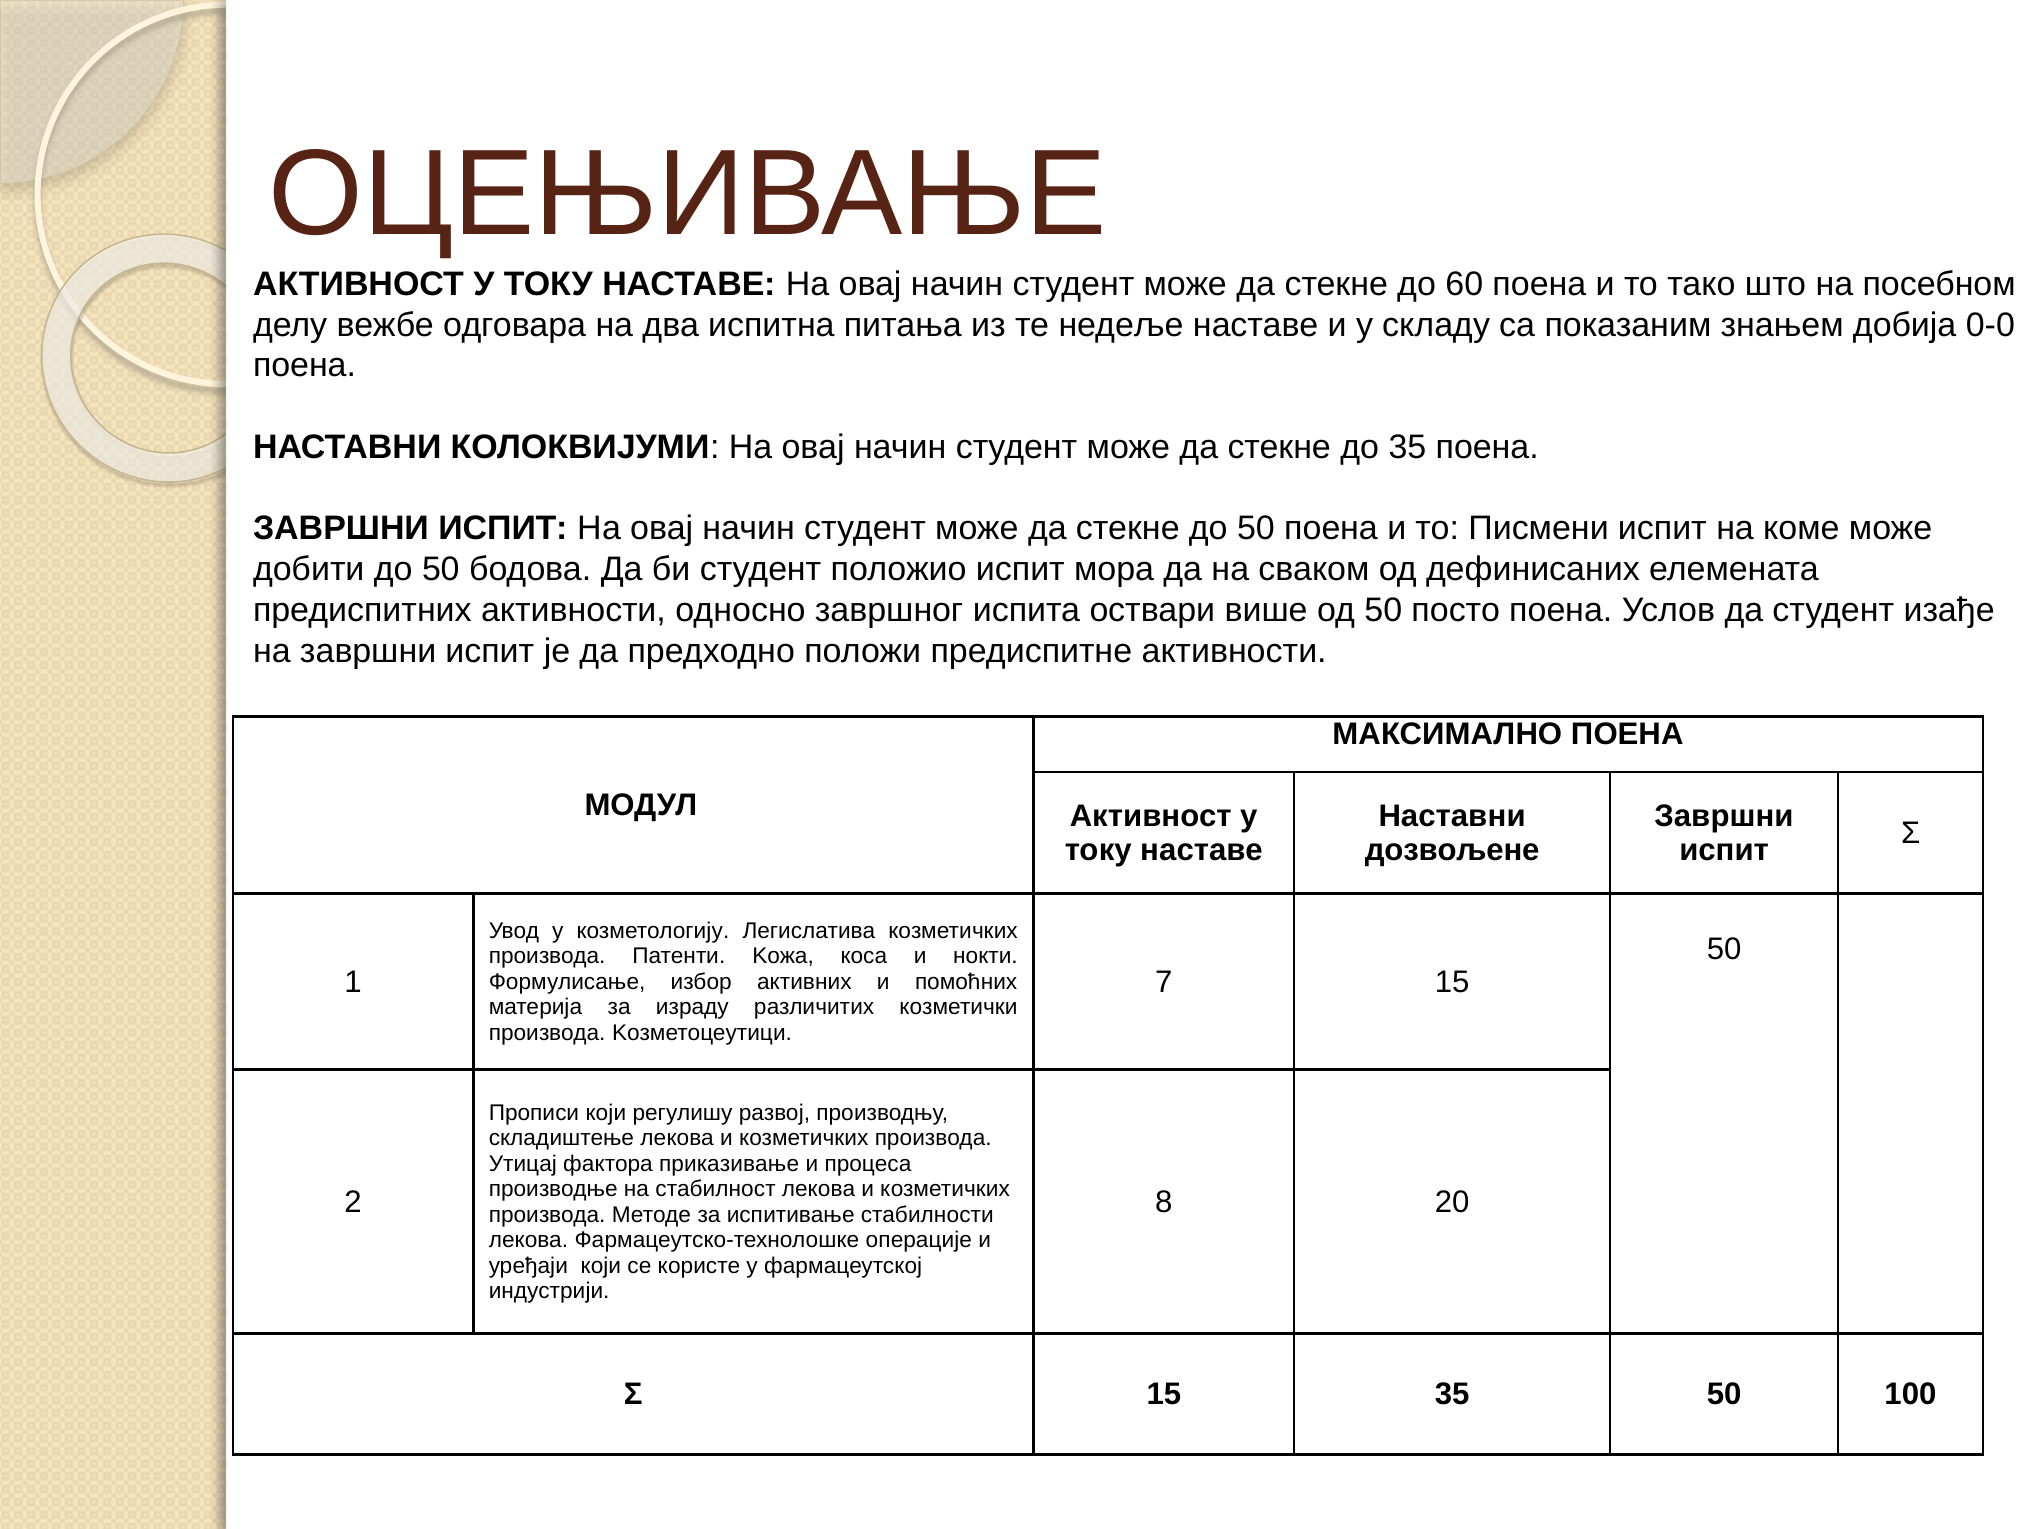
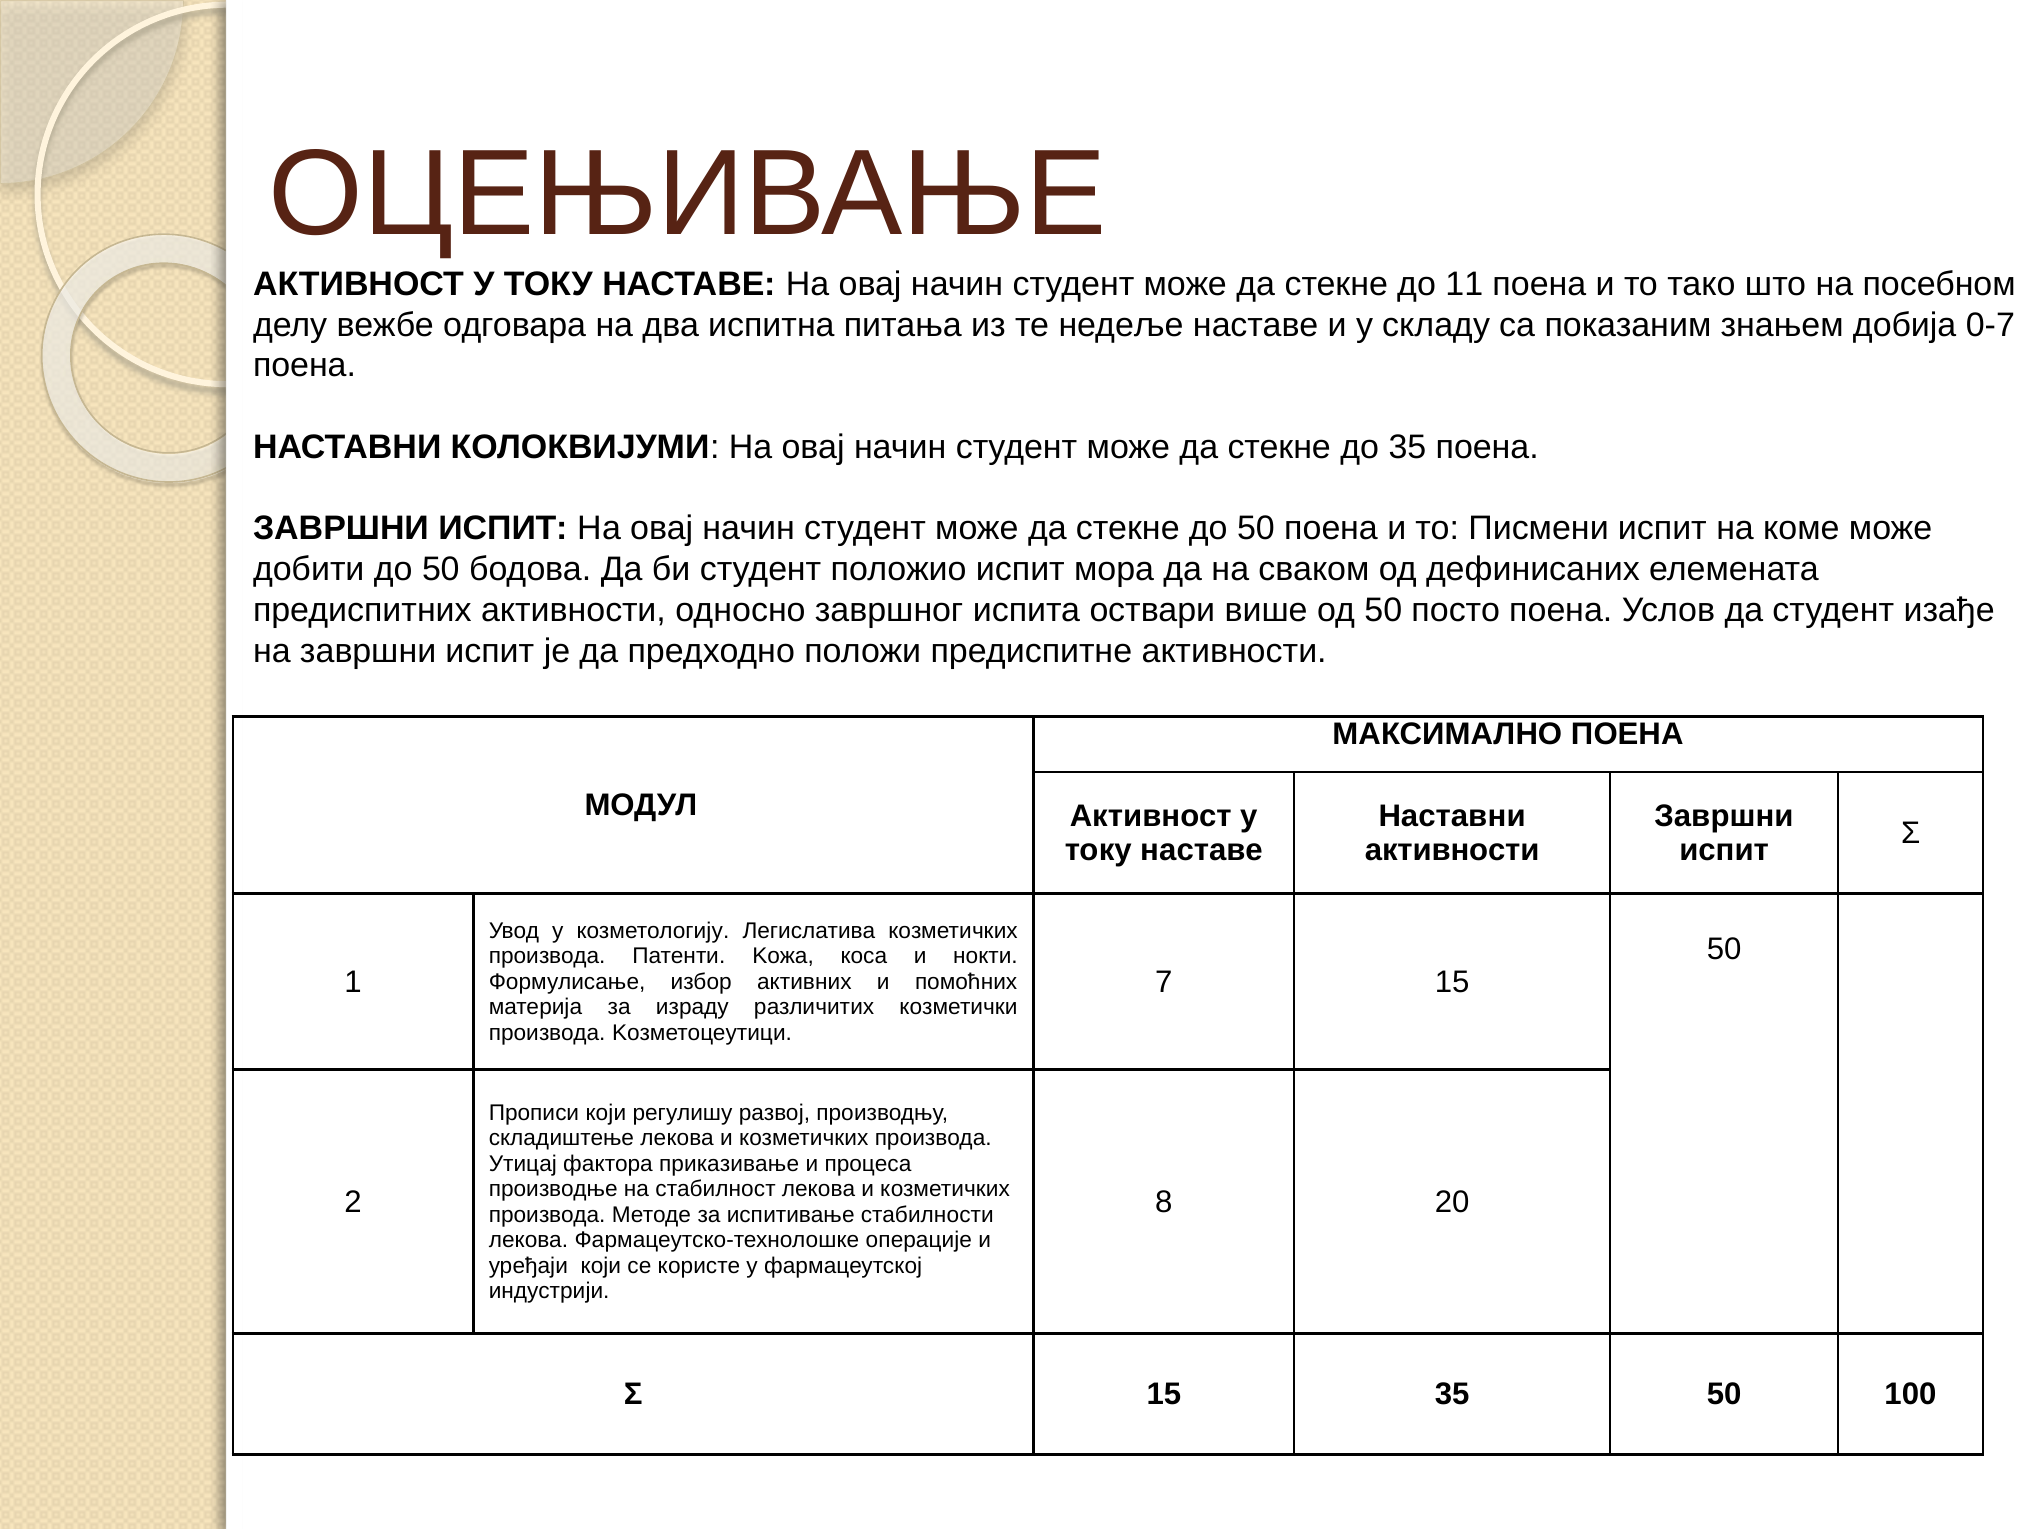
60: 60 -> 11 (1464, 284)
0-0: 0-0 -> 0-7 (1990, 325)
дозвољене: дозвољене -> активности (1452, 851)
